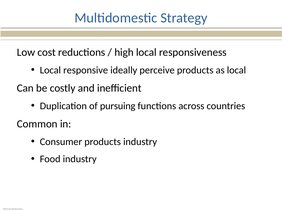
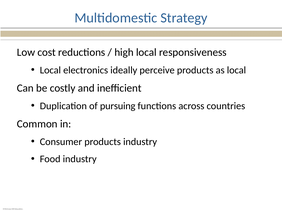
responsive: responsive -> electronics (86, 70)
